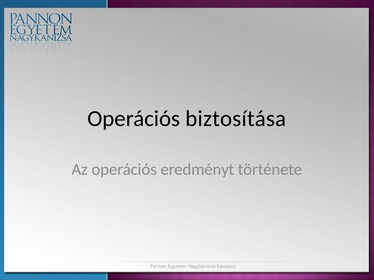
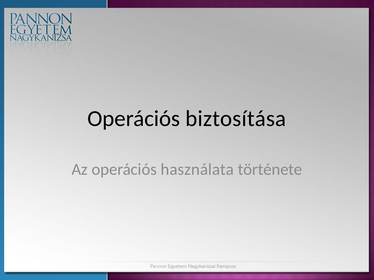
eredményt: eredményt -> használata (197, 170)
